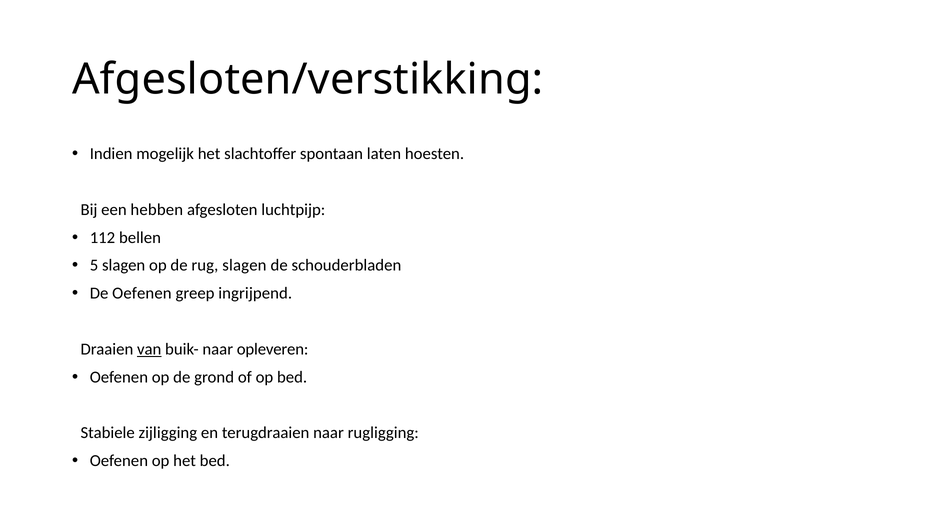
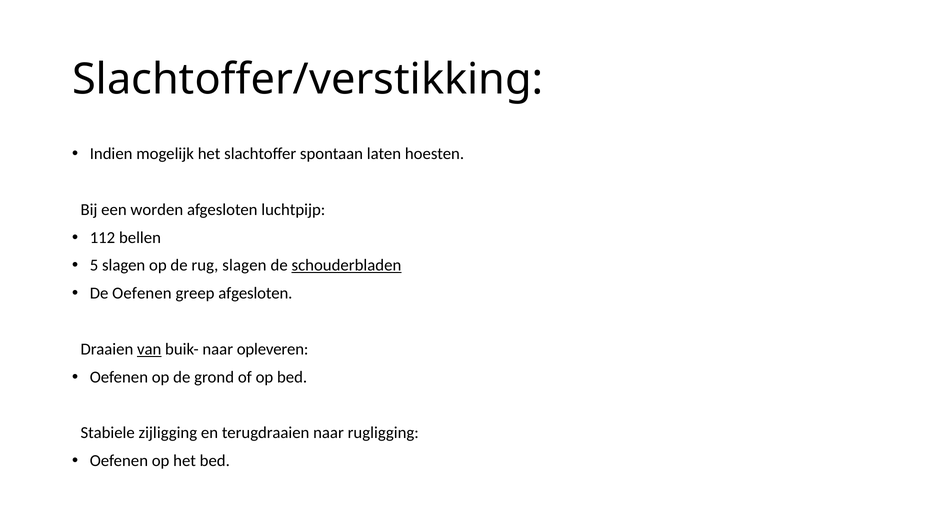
Afgesloten/verstikking: Afgesloten/verstikking -> Slachtoffer/verstikking (308, 79)
hebben: hebben -> worden (157, 210)
schouderbladen underline: none -> present (346, 266)
greep ingrijpend: ingrijpend -> afgesloten (255, 294)
